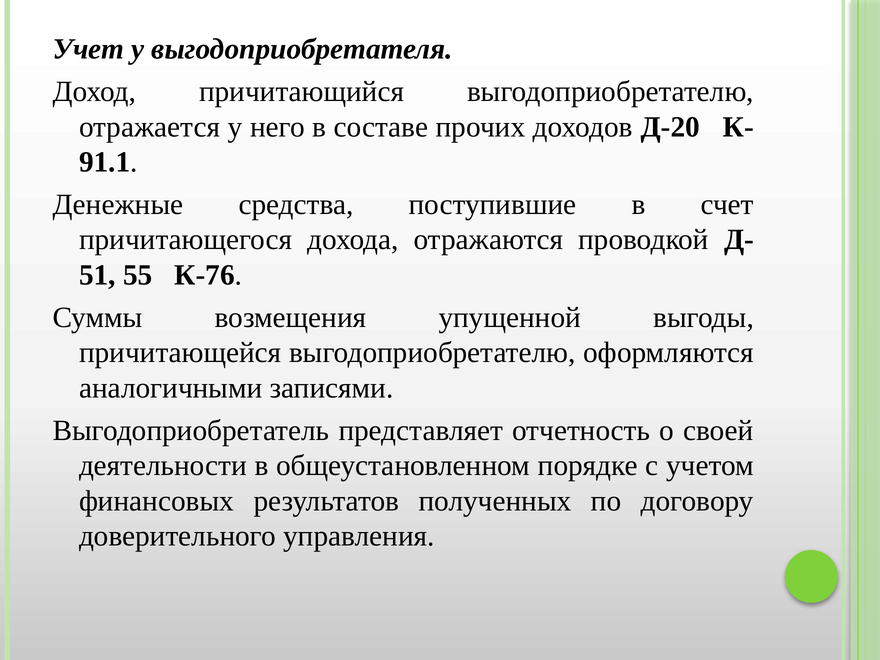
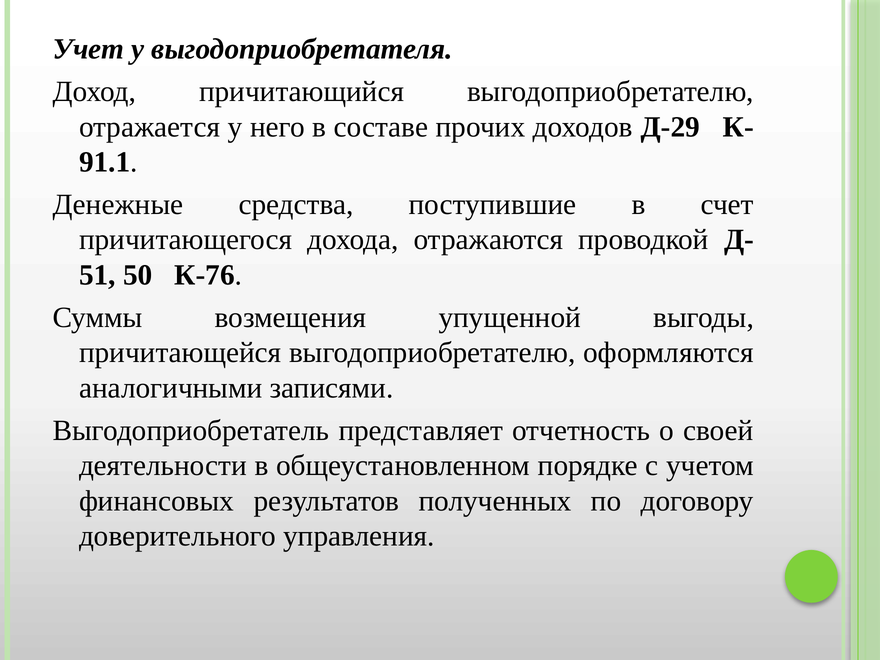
Д-20: Д-20 -> Д-29 (670, 127)
55: 55 -> 50 (138, 275)
